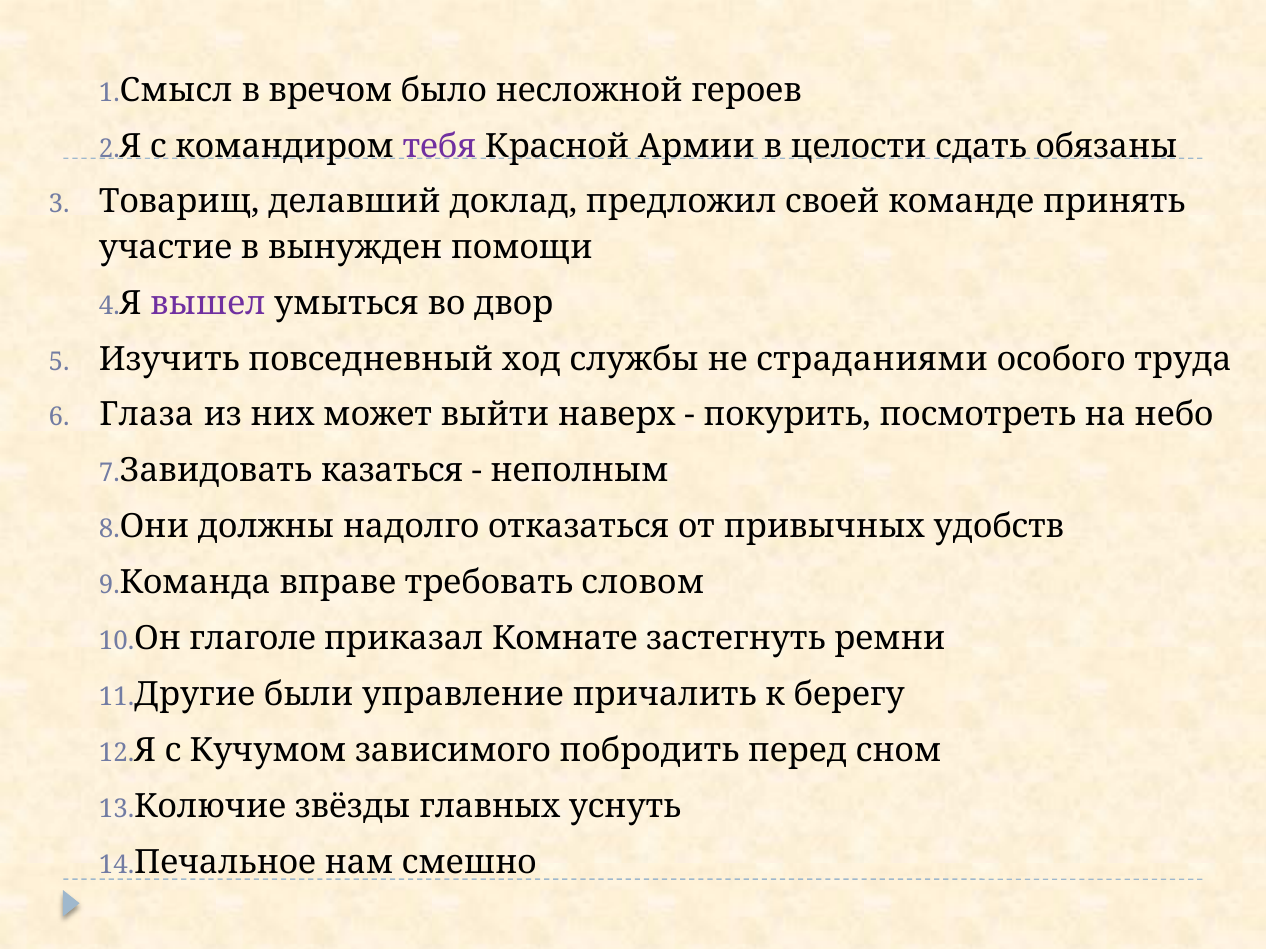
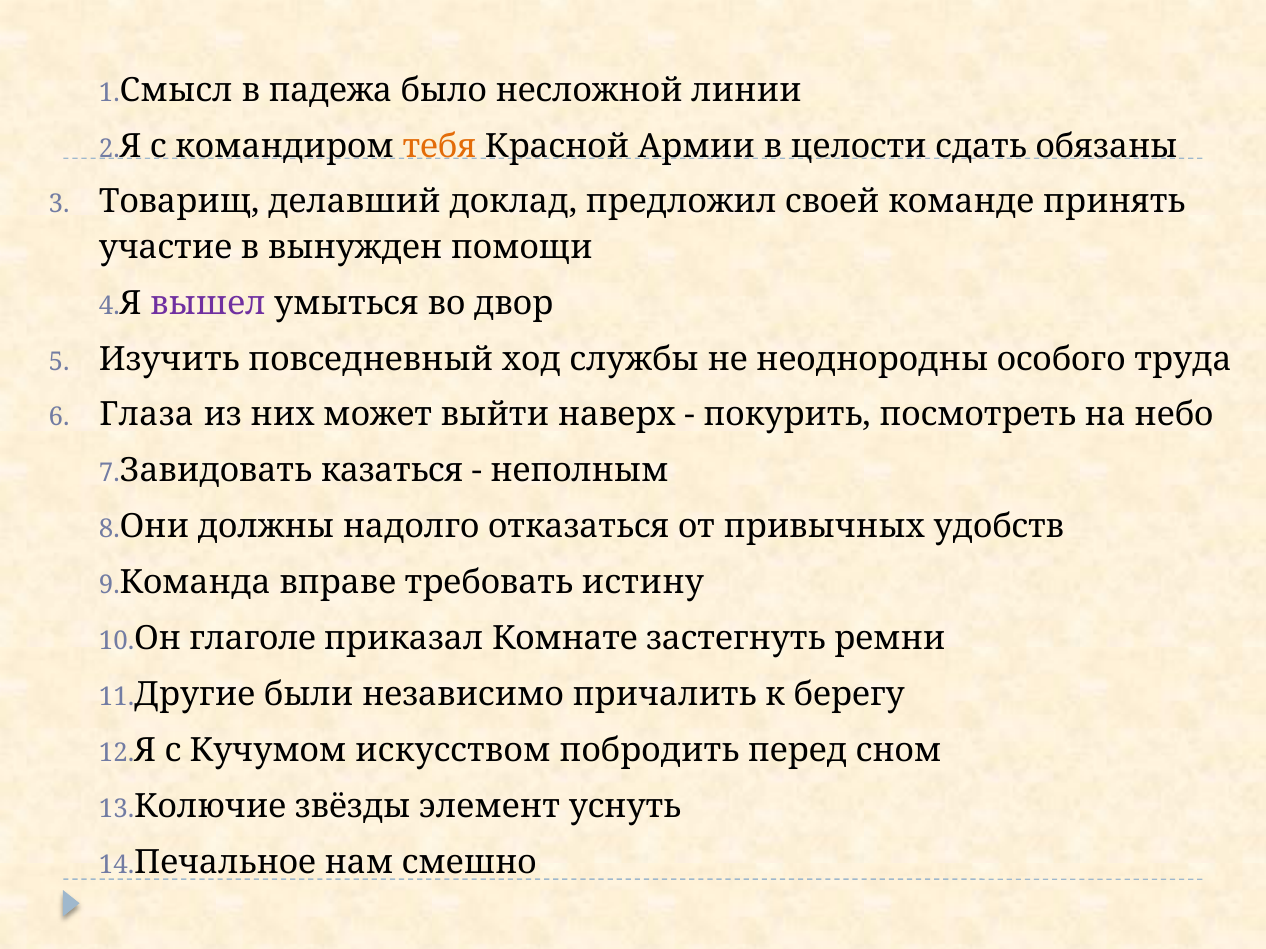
вречом: вречом -> падежа (330, 90)
героев: героев -> линии (746, 90)
тебя colour: purple -> orange (439, 146)
страданиями: страданиями -> неоднородны (872, 359)
словом: словом -> истину (643, 583)
управление: управление -> независимо (463, 695)
зависимого: зависимого -> искусством (453, 751)
главных: главных -> элемент (490, 807)
